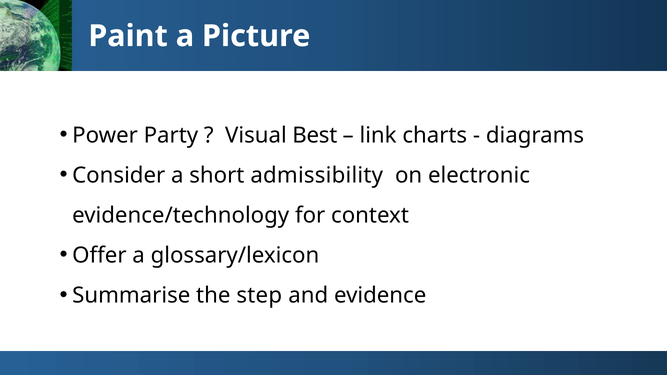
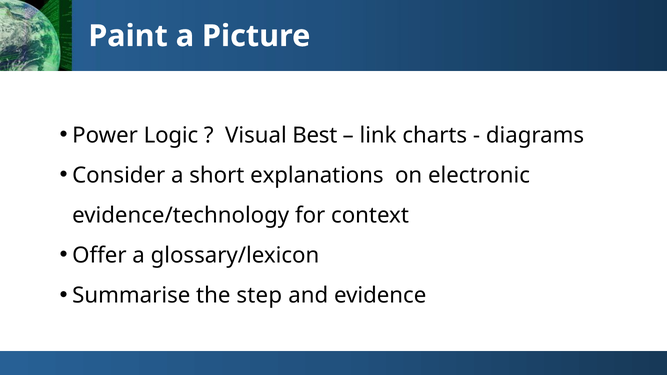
Party: Party -> Logic (171, 135)
admissibility: admissibility -> explanations (317, 175)
